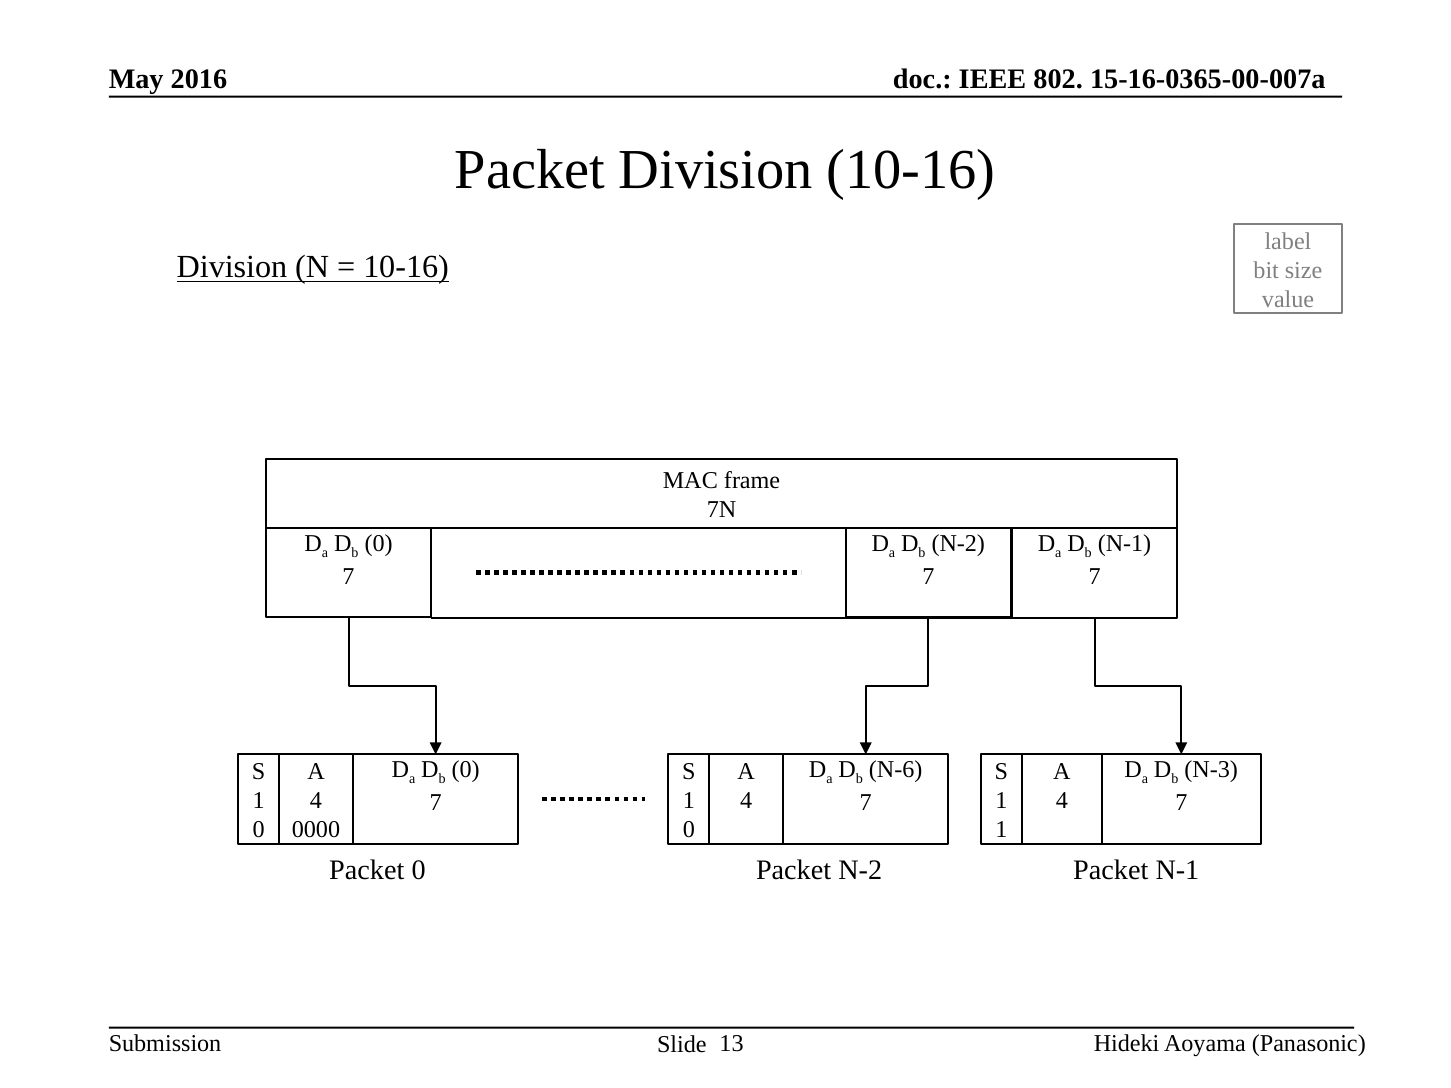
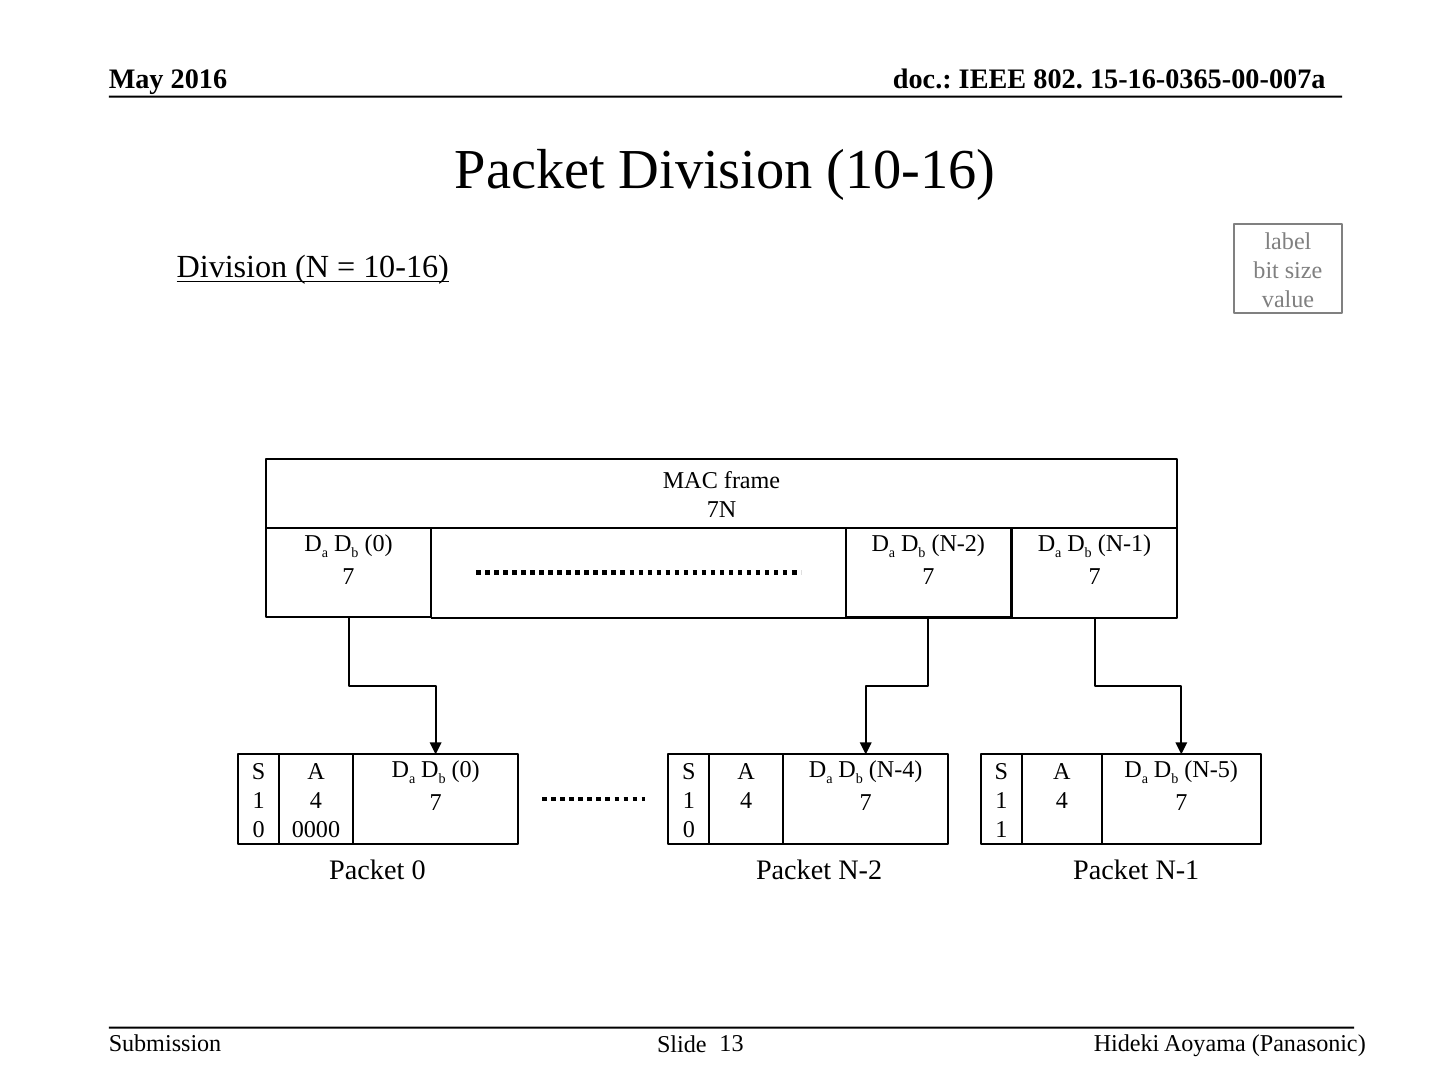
N-6: N-6 -> N-4 (896, 770)
N-3: N-3 -> N-5 (1211, 770)
